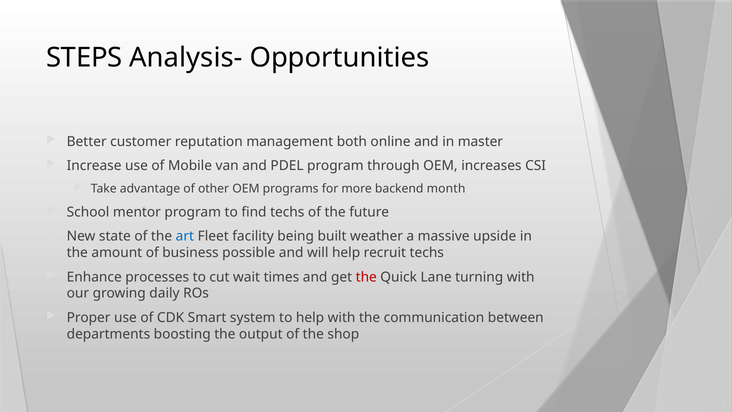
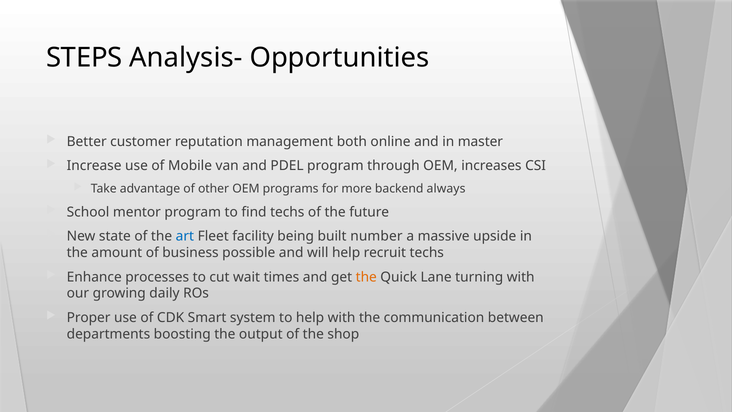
month: month -> always (446, 189)
weather: weather -> number (376, 236)
the colour: red -> orange (366, 277)
